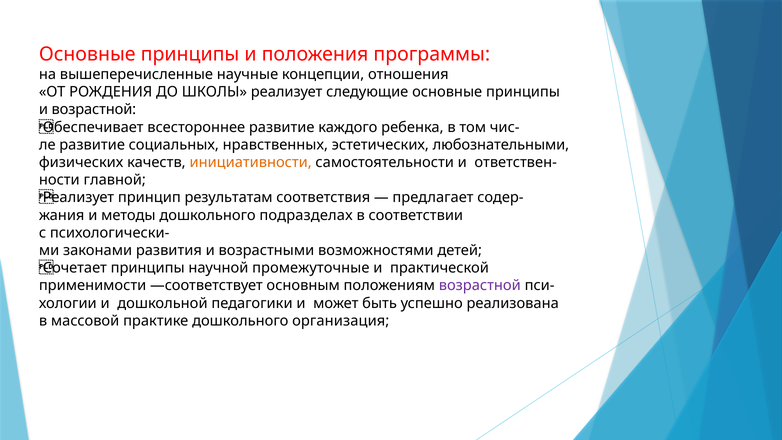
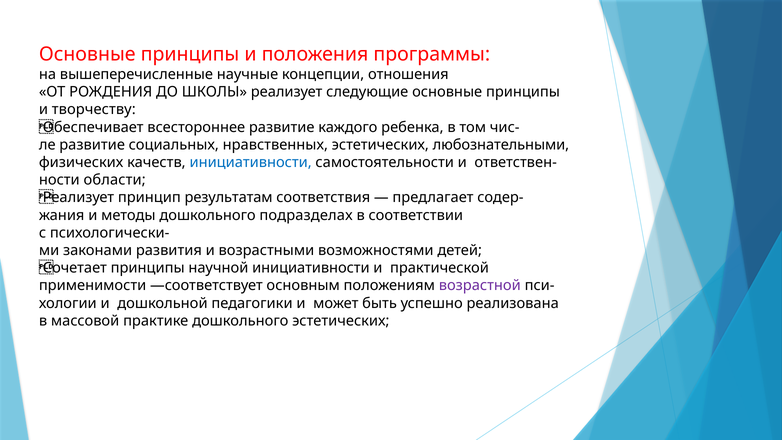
и возрастной: возрастной -> творчеству (94, 110)
инициативности colour: orange -> blue (251, 162)
главной: главной -> области (115, 180)
научной промежуточные: промежуточные -> инициативности (311, 268)
дошкольного организация: организация -> эстетических (341, 321)
